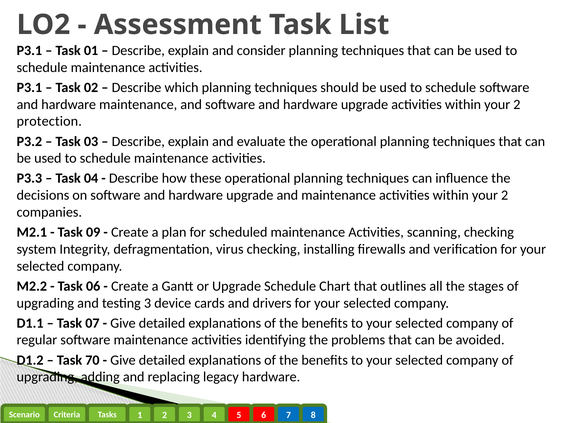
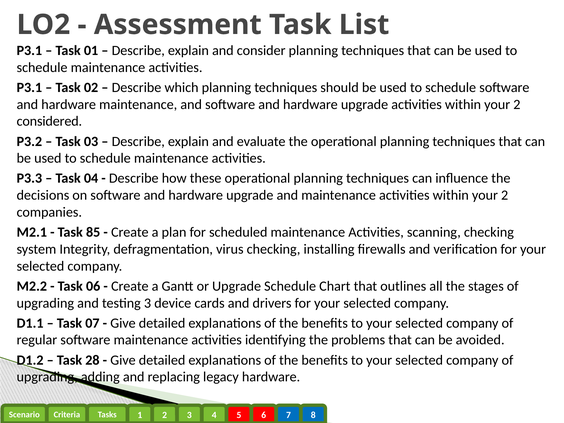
protection: protection -> considered (49, 121)
09: 09 -> 85 (93, 232)
70: 70 -> 28 (92, 360)
